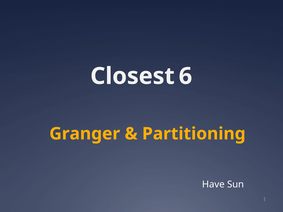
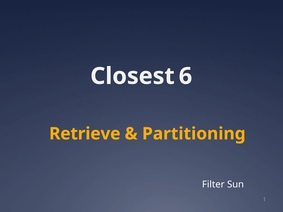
Granger: Granger -> Retrieve (85, 134)
Have: Have -> Filter (213, 185)
